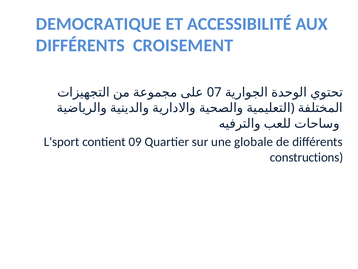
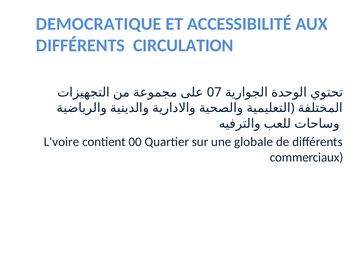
CROISEMENT: CROISEMENT -> CIRCULATION (183, 45)
L'sport: L'sport -> L'voire (62, 142)
09: 09 -> 00 (135, 142)
constructions: constructions -> commerciaux (307, 157)
